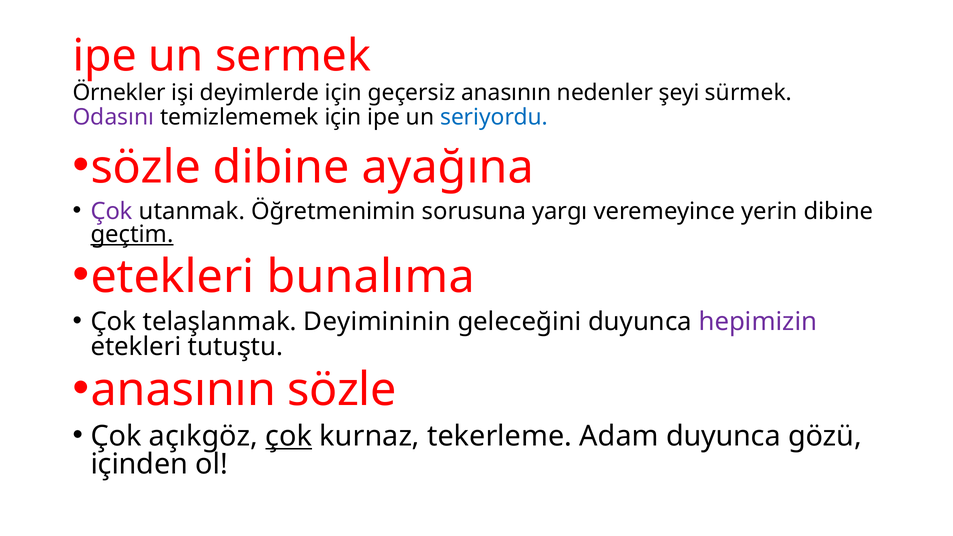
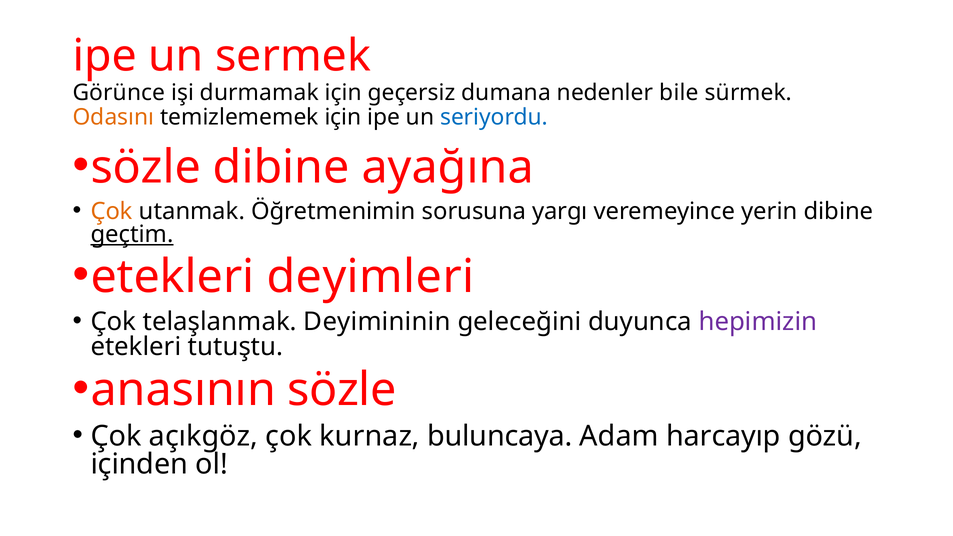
Örnekler: Örnekler -> Görünce (119, 93)
deyimlerde: deyimlerde -> durmamak (259, 93)
geçersiz anasının: anasının -> dumana (506, 93)
şeyi: şeyi -> bile (679, 93)
Odasını colour: purple -> orange (113, 117)
Çok colour: purple -> orange (112, 211)
bunalıma: bunalıma -> deyimleri (371, 277)
çok underline: present -> none (289, 436)
tekerleme: tekerleme -> buluncaya (500, 436)
Adam duyunca: duyunca -> harcayıp (723, 436)
